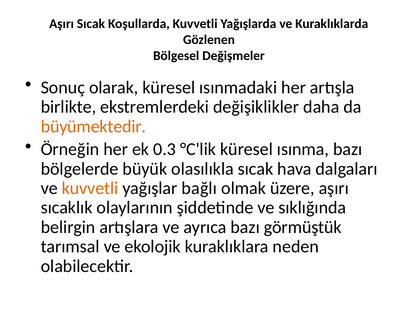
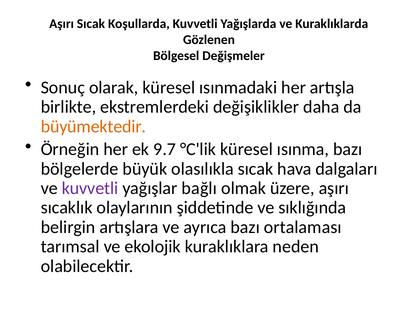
0.3: 0.3 -> 9.7 (165, 149)
kuvvetli colour: orange -> purple (90, 188)
görmüştük: görmüştük -> ortalaması (303, 227)
